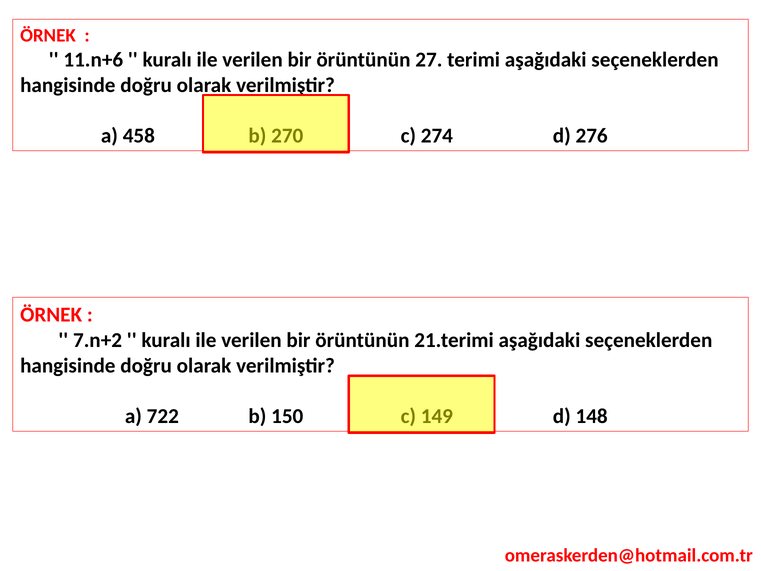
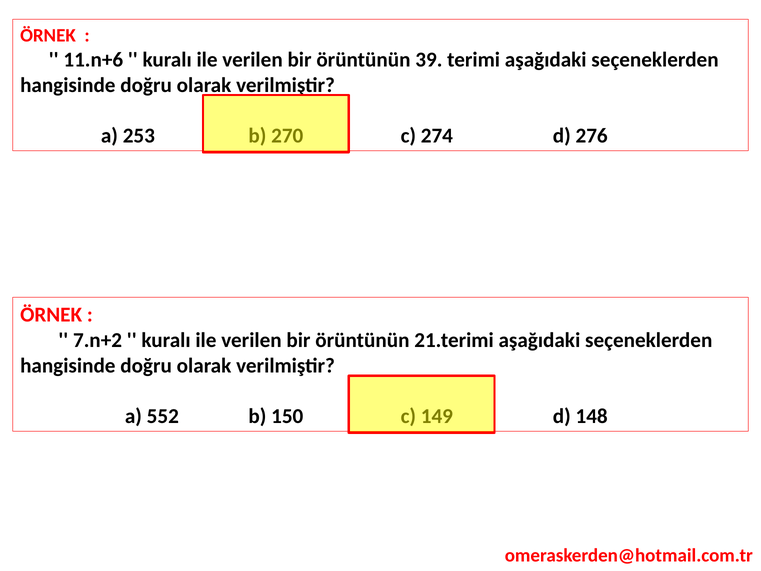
27: 27 -> 39 (429, 60)
458: 458 -> 253 (139, 136)
722: 722 -> 552 (163, 416)
